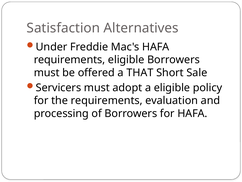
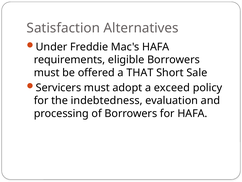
a eligible: eligible -> exceed (172, 87)
the requirements: requirements -> indebtedness (107, 100)
